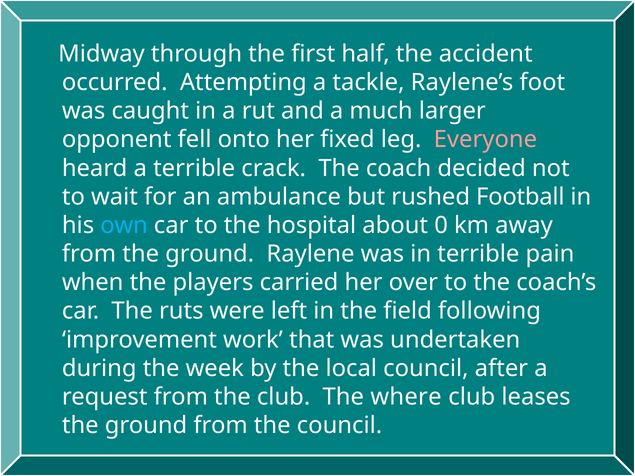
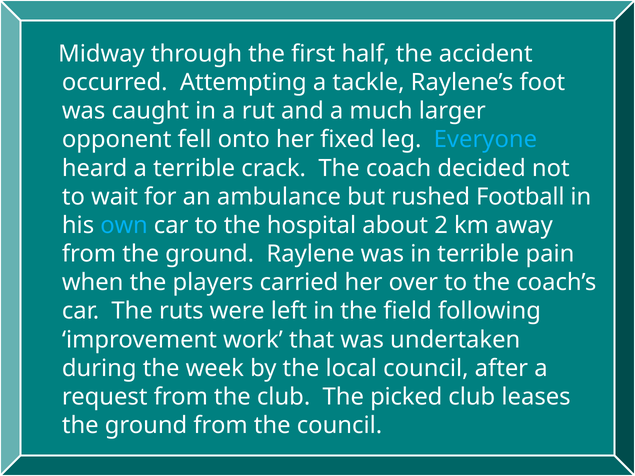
Everyone colour: pink -> light blue (485, 140)
0: 0 -> 2 (441, 225)
where: where -> picked (406, 397)
